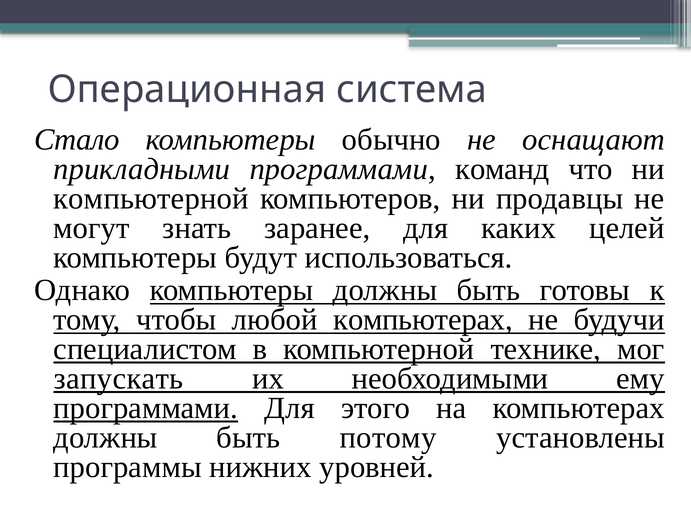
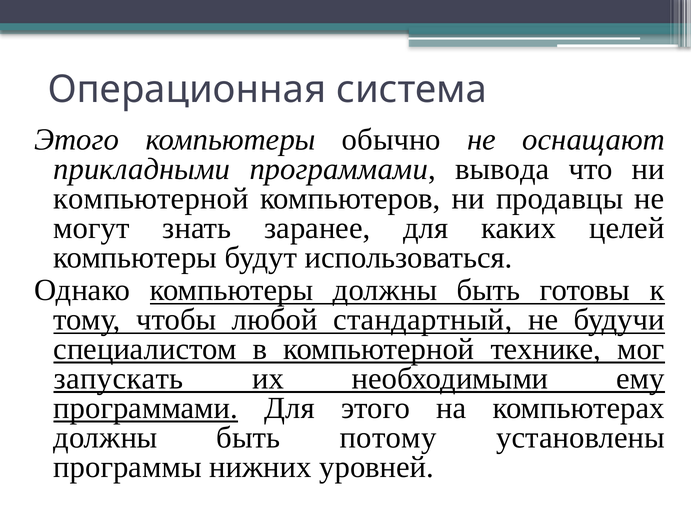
Стало: Стало -> Этого (77, 140)
команд: команд -> вывода (502, 169)
любой компьютерах: компьютерах -> стандартный (423, 320)
